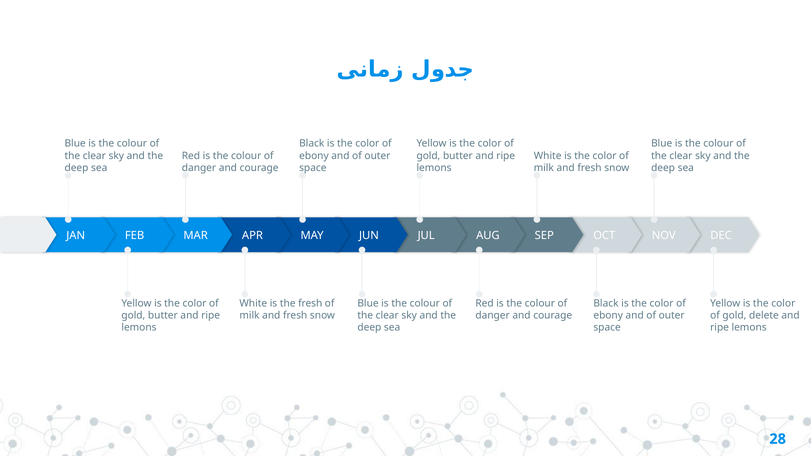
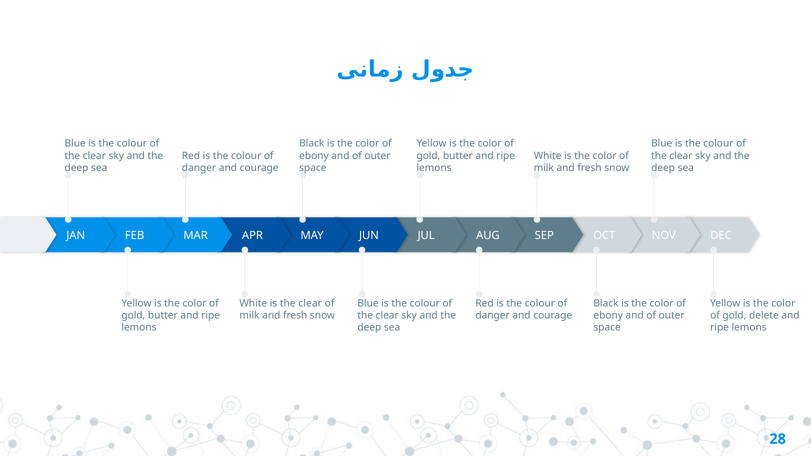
is the fresh: fresh -> clear (310, 303)
